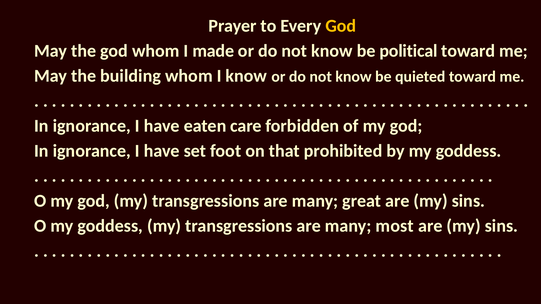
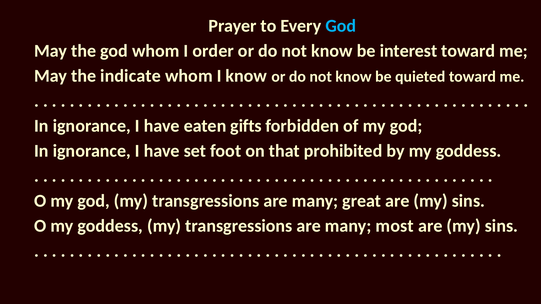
God colour: yellow -> light blue (341, 26)
made: made -> order (213, 51)
political: political -> interest (408, 51)
building: building -> indicate (131, 76)
care: care -> gifts (246, 126)
